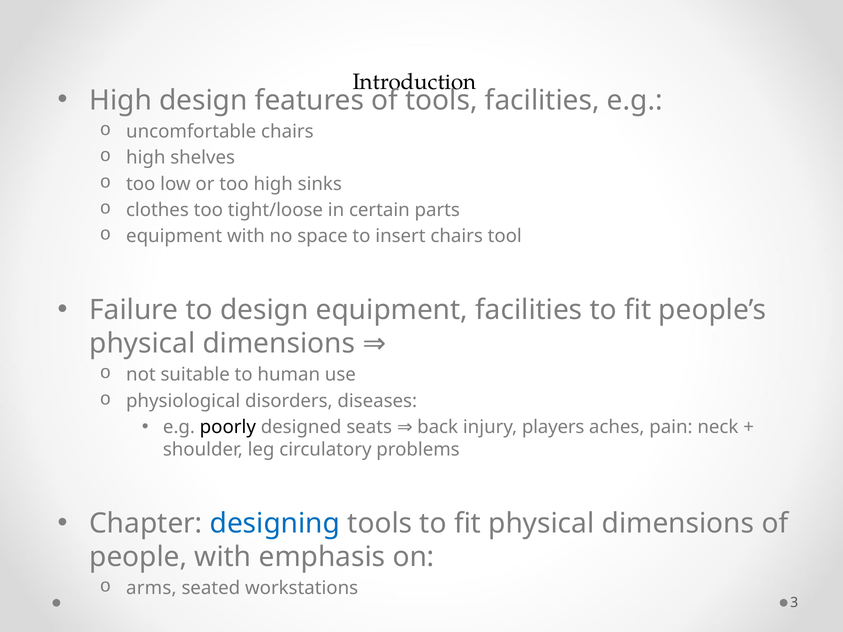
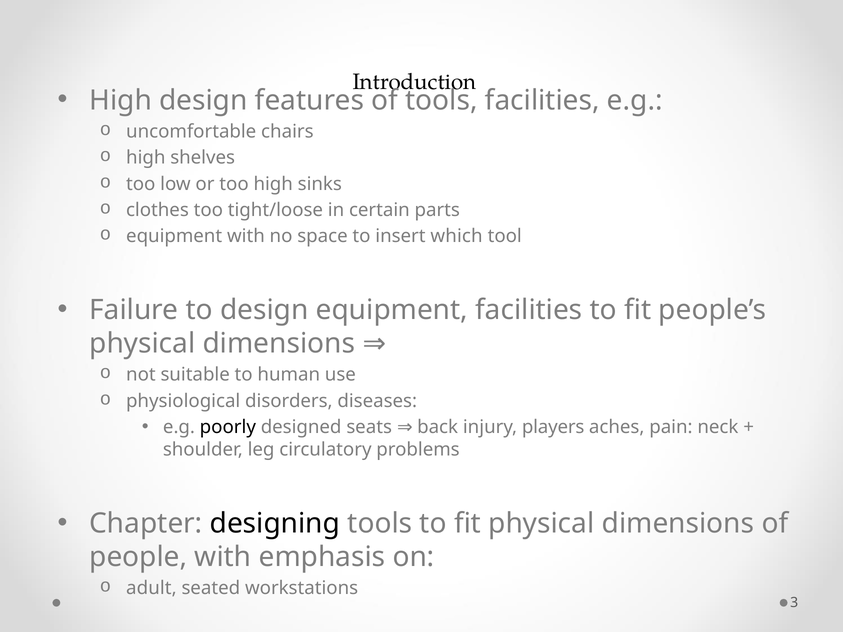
insert chairs: chairs -> which (457, 236)
designing colour: blue -> black (275, 524)
arms: arms -> adult (151, 588)
